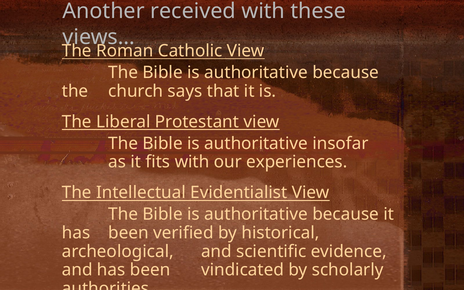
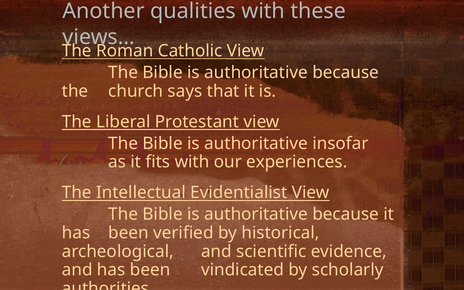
received: received -> qualities (193, 11)
